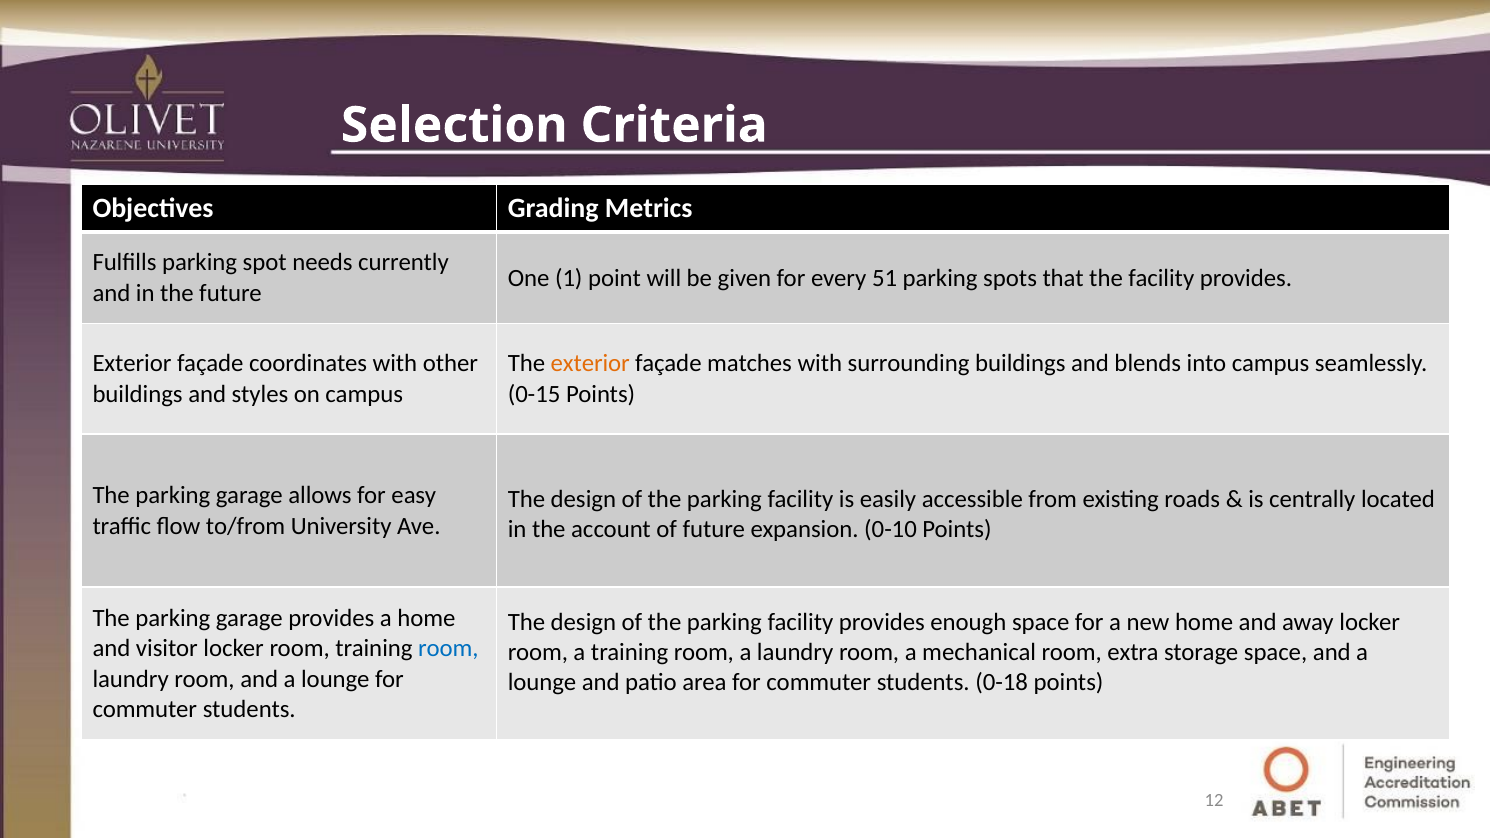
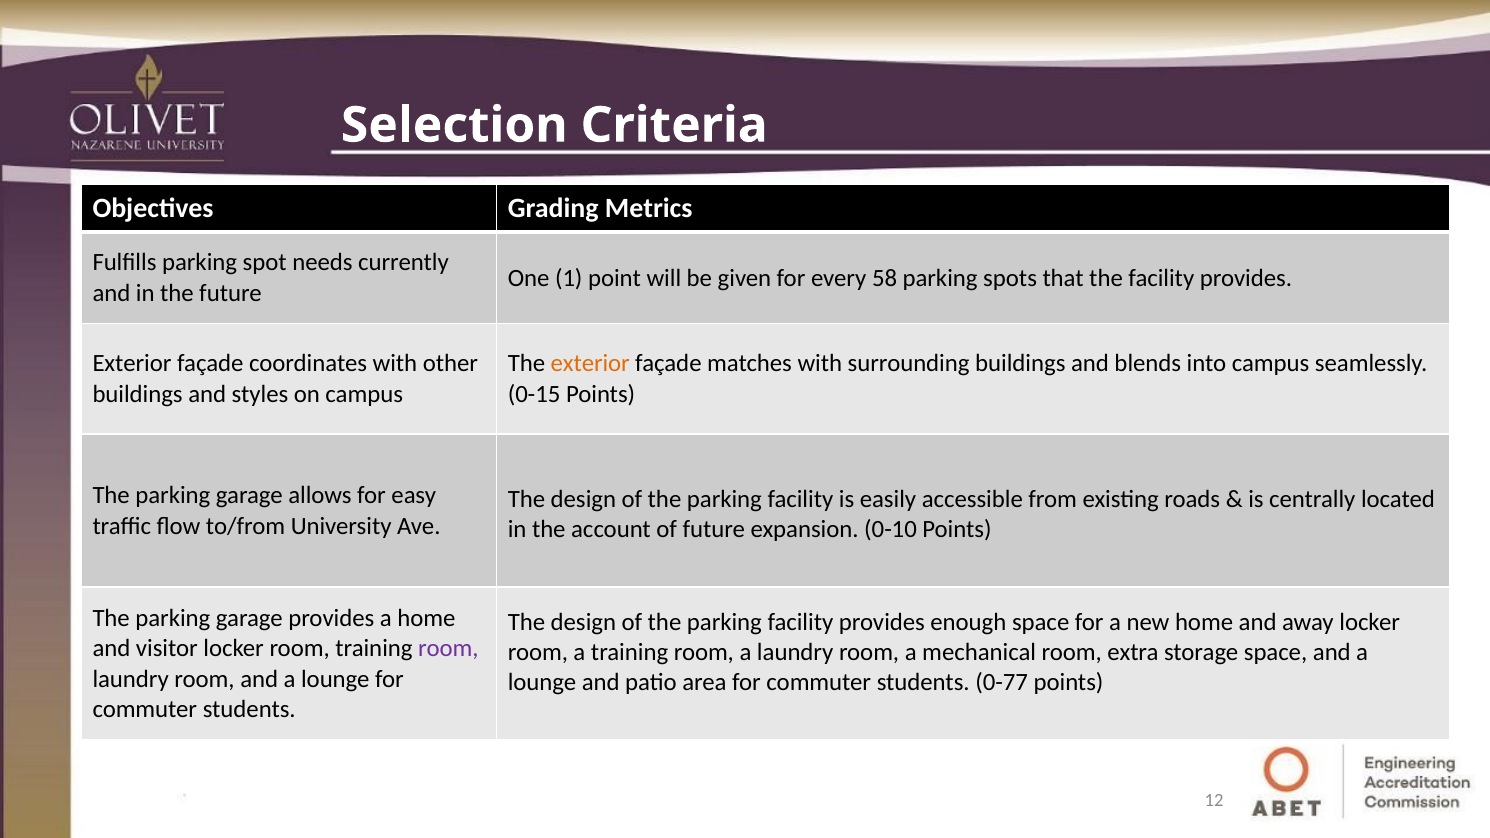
51: 51 -> 58 (885, 278)
room colour: blue -> purple (448, 649)
0-18: 0-18 -> 0-77 (1002, 683)
